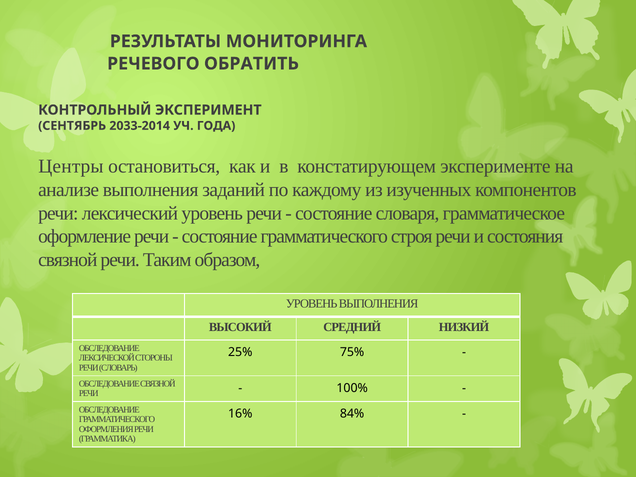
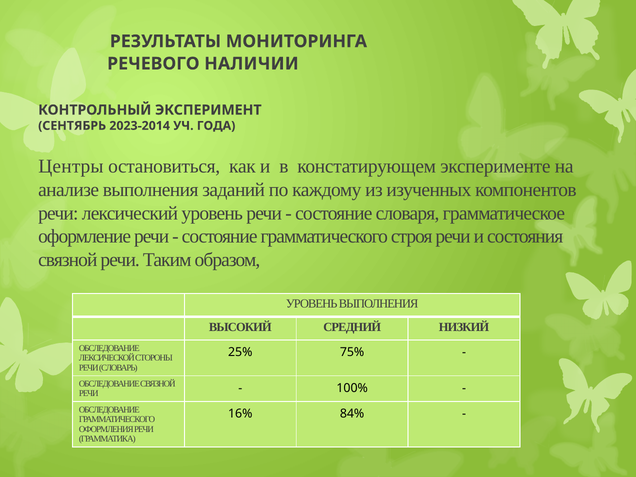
ОБРАТИТЬ: ОБРАТИТЬ -> НАЛИЧИИ (251, 64)
2033-2014: 2033-2014 -> 2023-2014 (140, 126)
